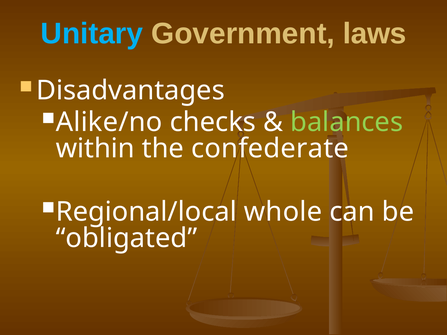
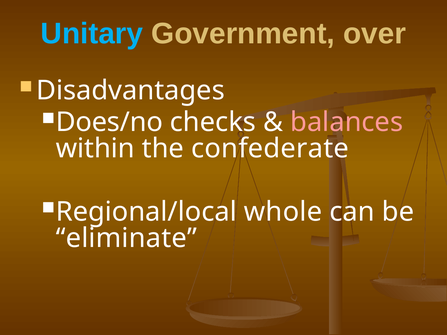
laws: laws -> over (375, 34)
Alike/no: Alike/no -> Does/no (109, 122)
balances colour: light green -> pink (347, 122)
obligated: obligated -> eliminate (126, 238)
